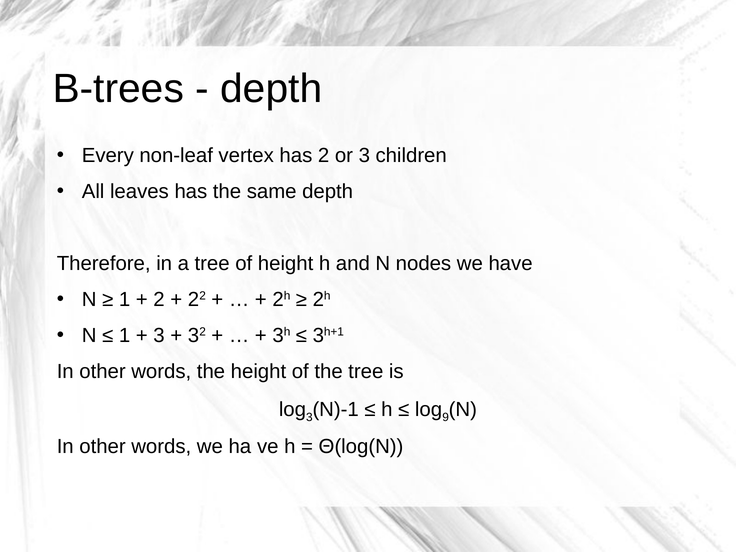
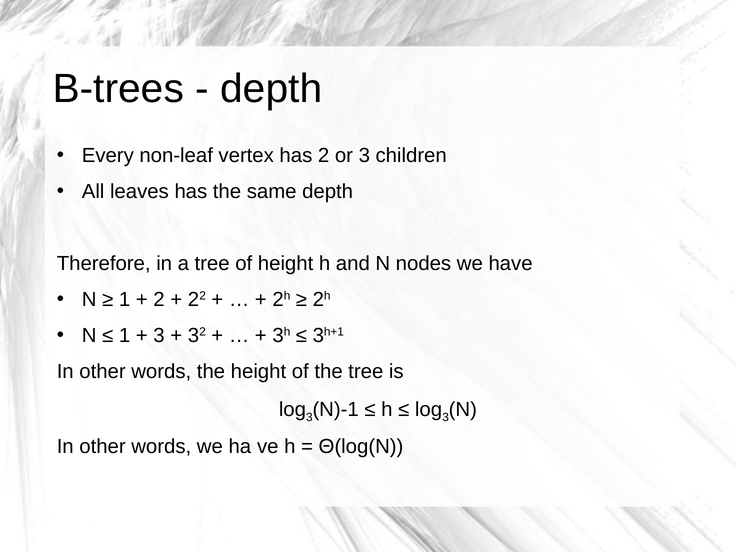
9: 9 -> 3 (446, 417)
